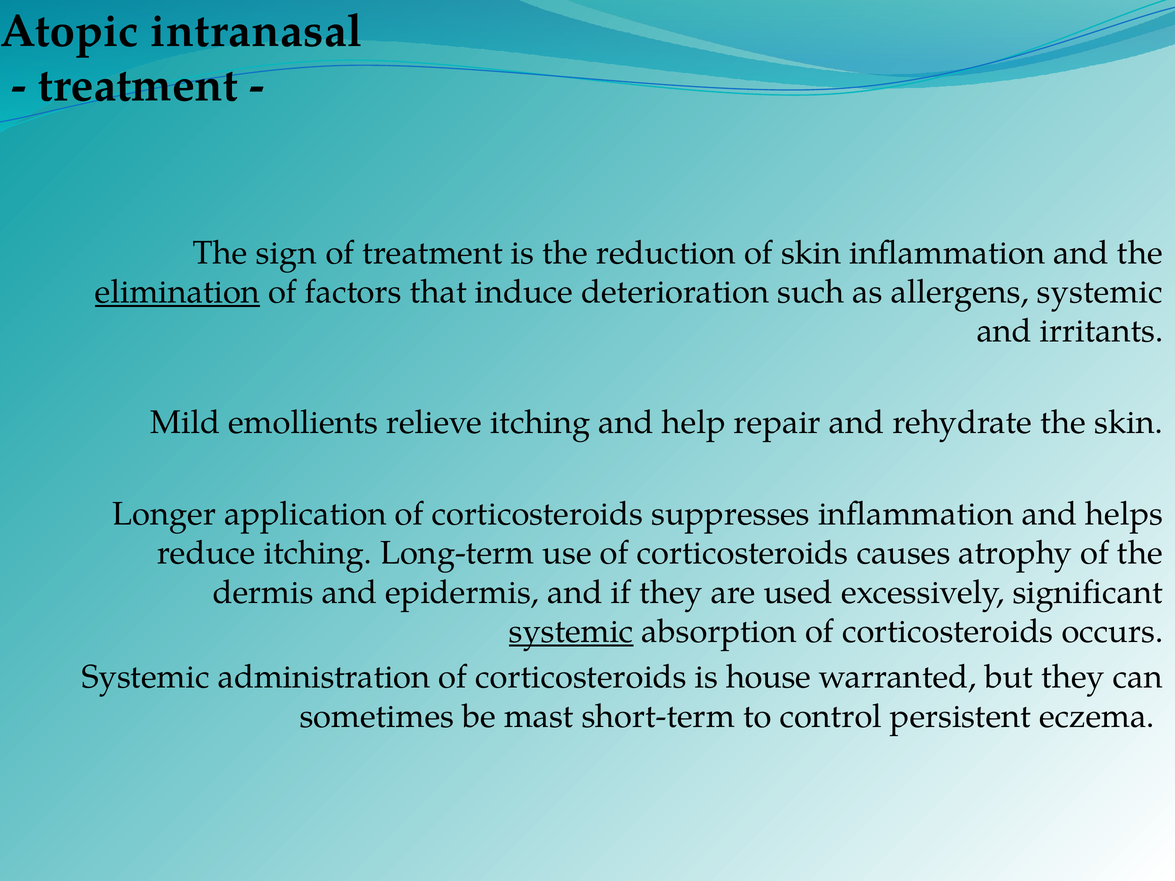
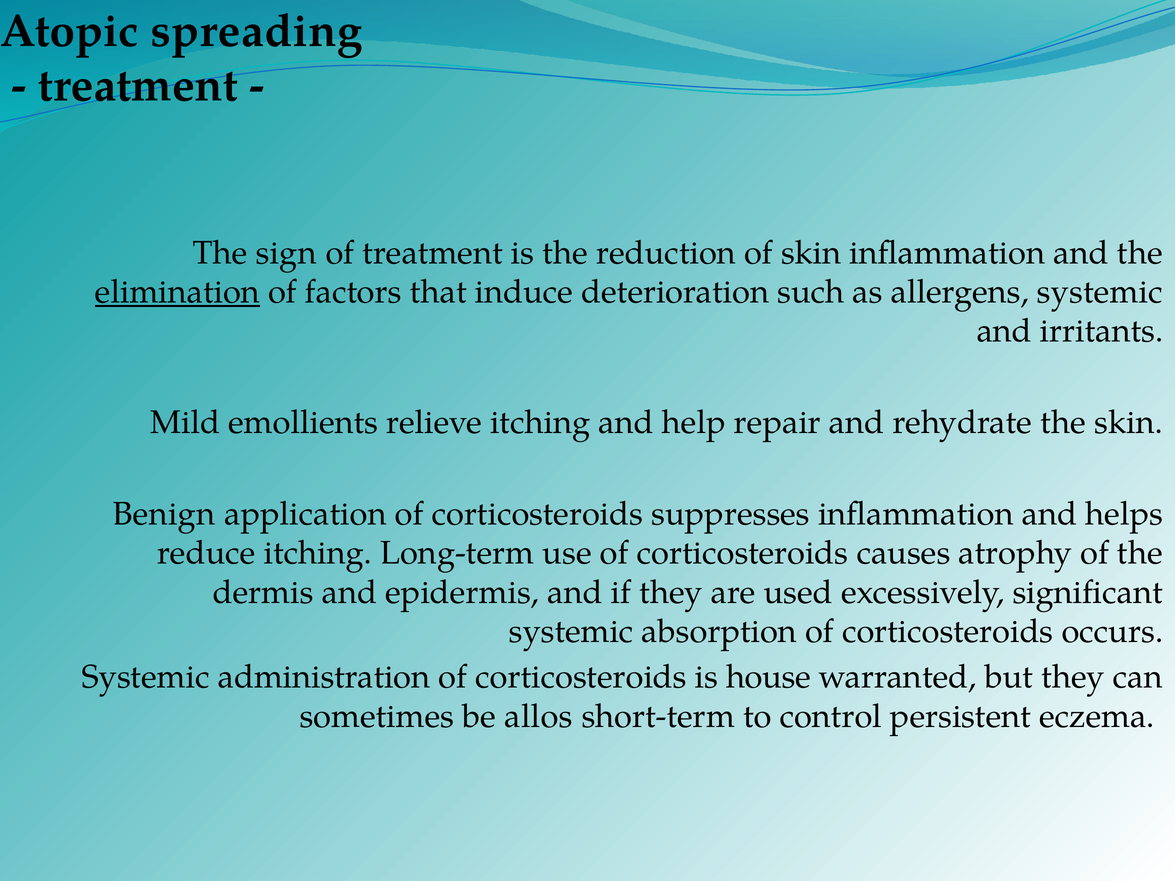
intranasal: intranasal -> spreading (257, 31)
Longer: Longer -> Benign (164, 514)
systemic underline: present -> none (571, 632)
mast: mast -> allos (539, 716)
